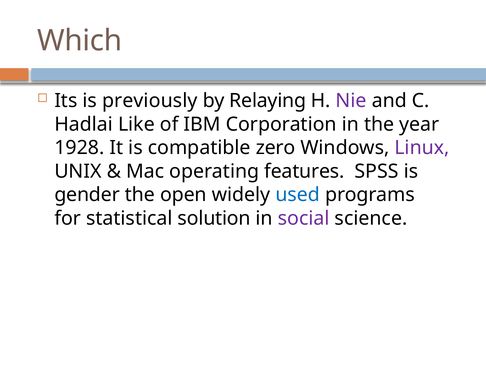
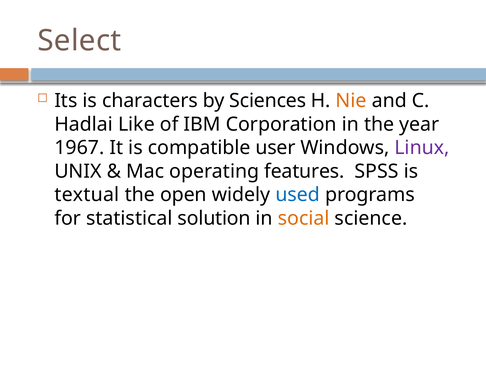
Which: Which -> Select (79, 41)
previously: previously -> characters (150, 101)
Relaying: Relaying -> Sciences (268, 101)
Nie colour: purple -> orange (351, 101)
1928: 1928 -> 1967 (79, 148)
zero: zero -> user (276, 148)
gender: gender -> textual (87, 195)
social colour: purple -> orange (304, 218)
